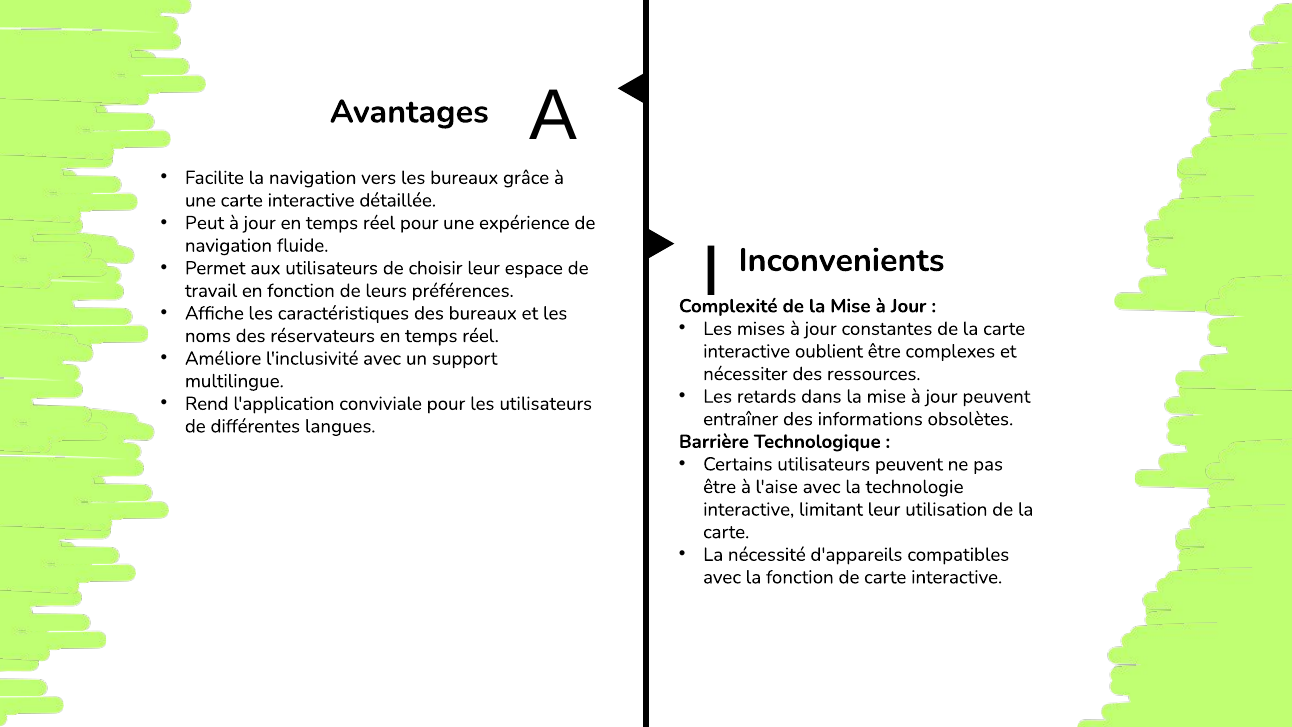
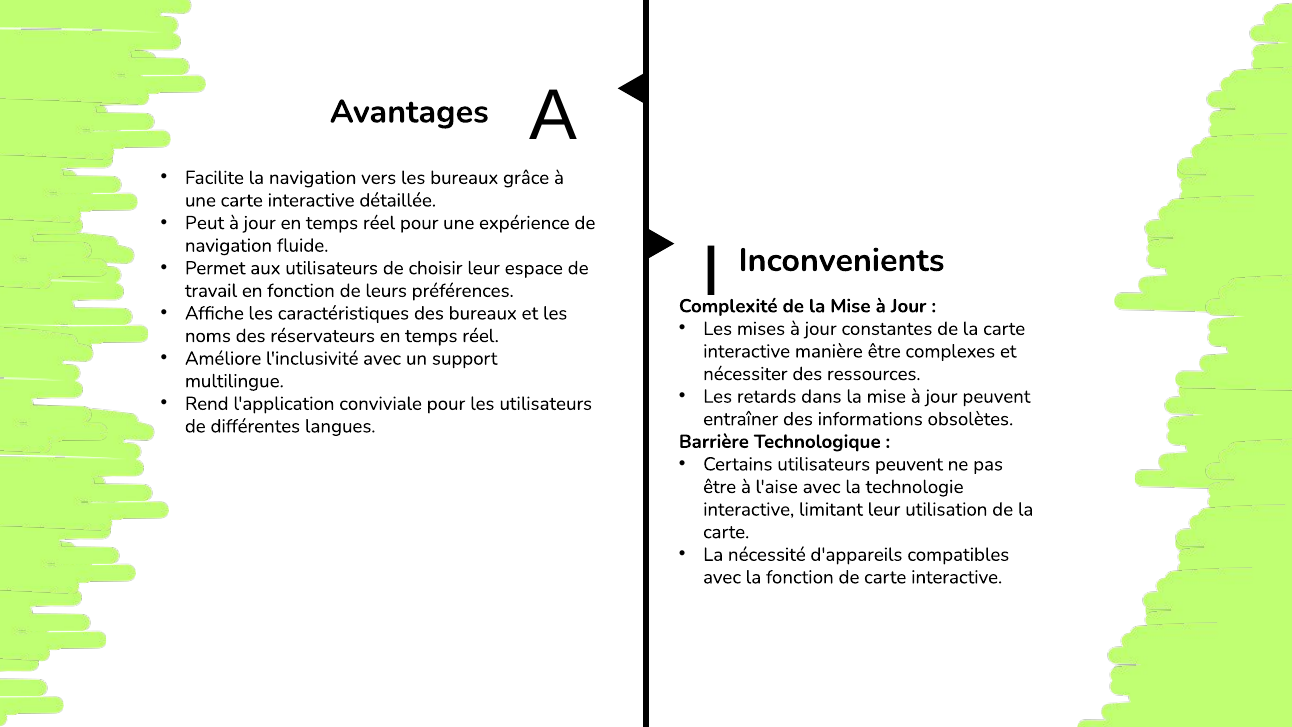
oublient: oublient -> manière (829, 351)
